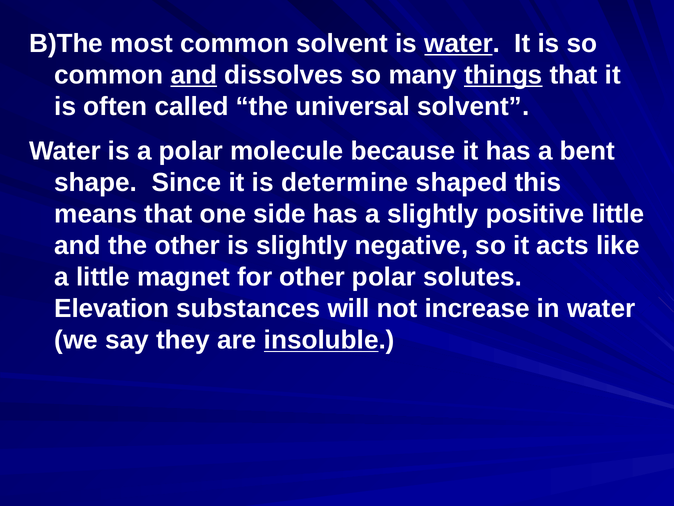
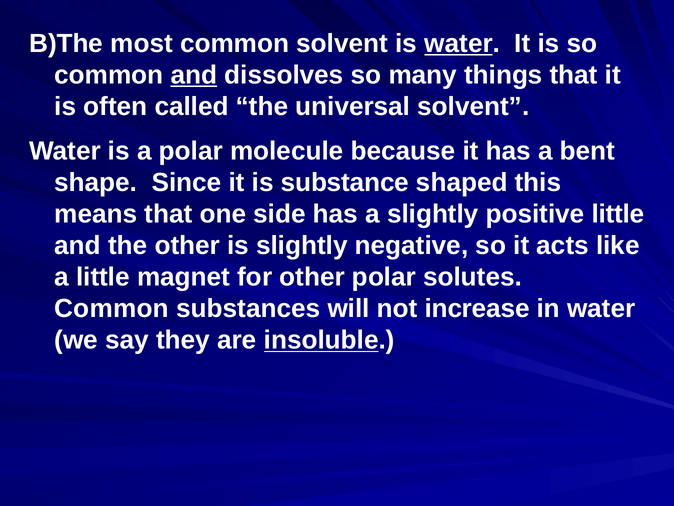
things underline: present -> none (503, 75)
determine: determine -> substance (345, 182)
Elevation: Elevation -> Common (112, 308)
